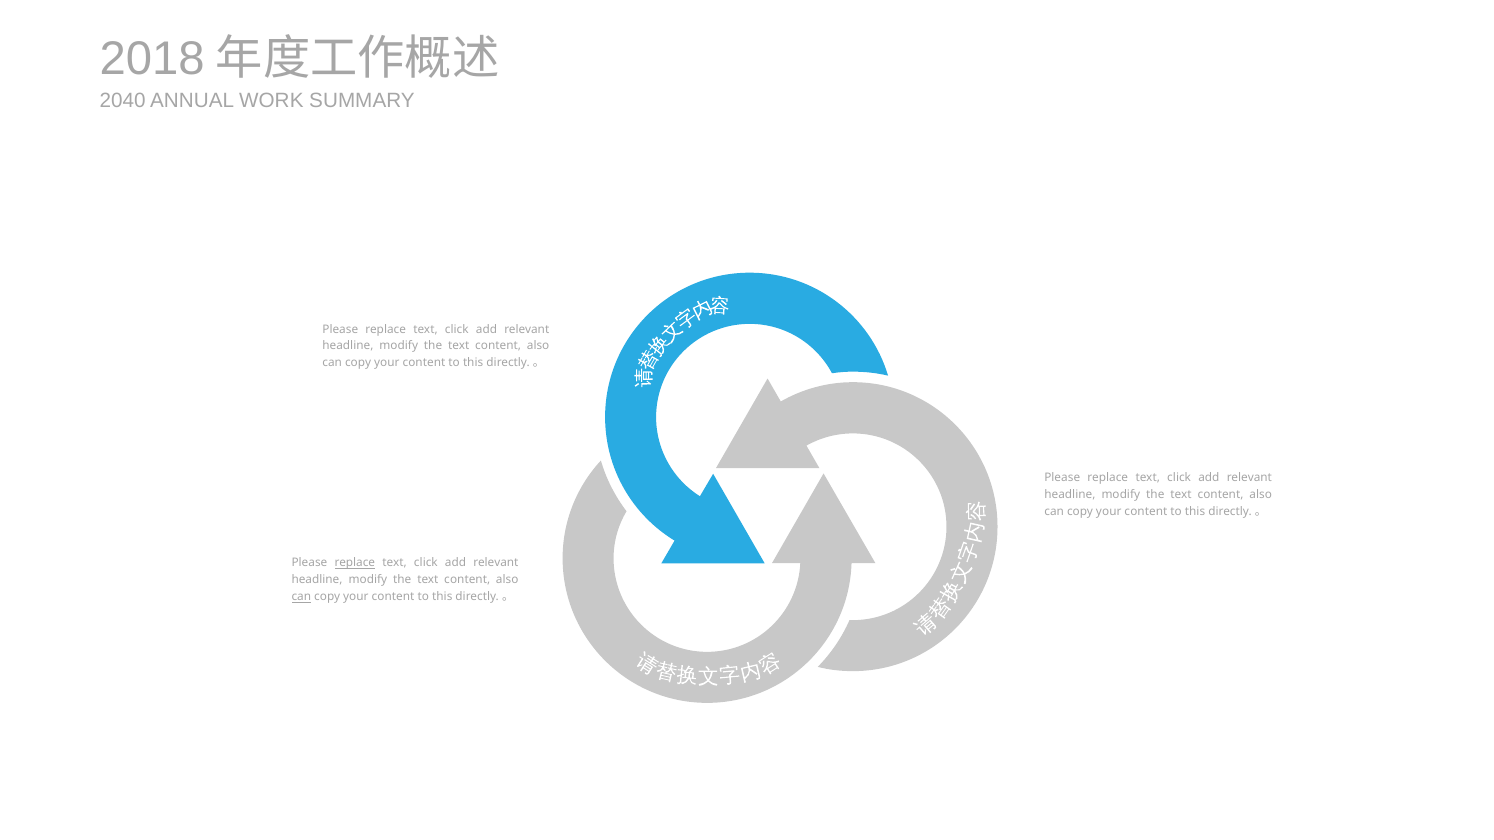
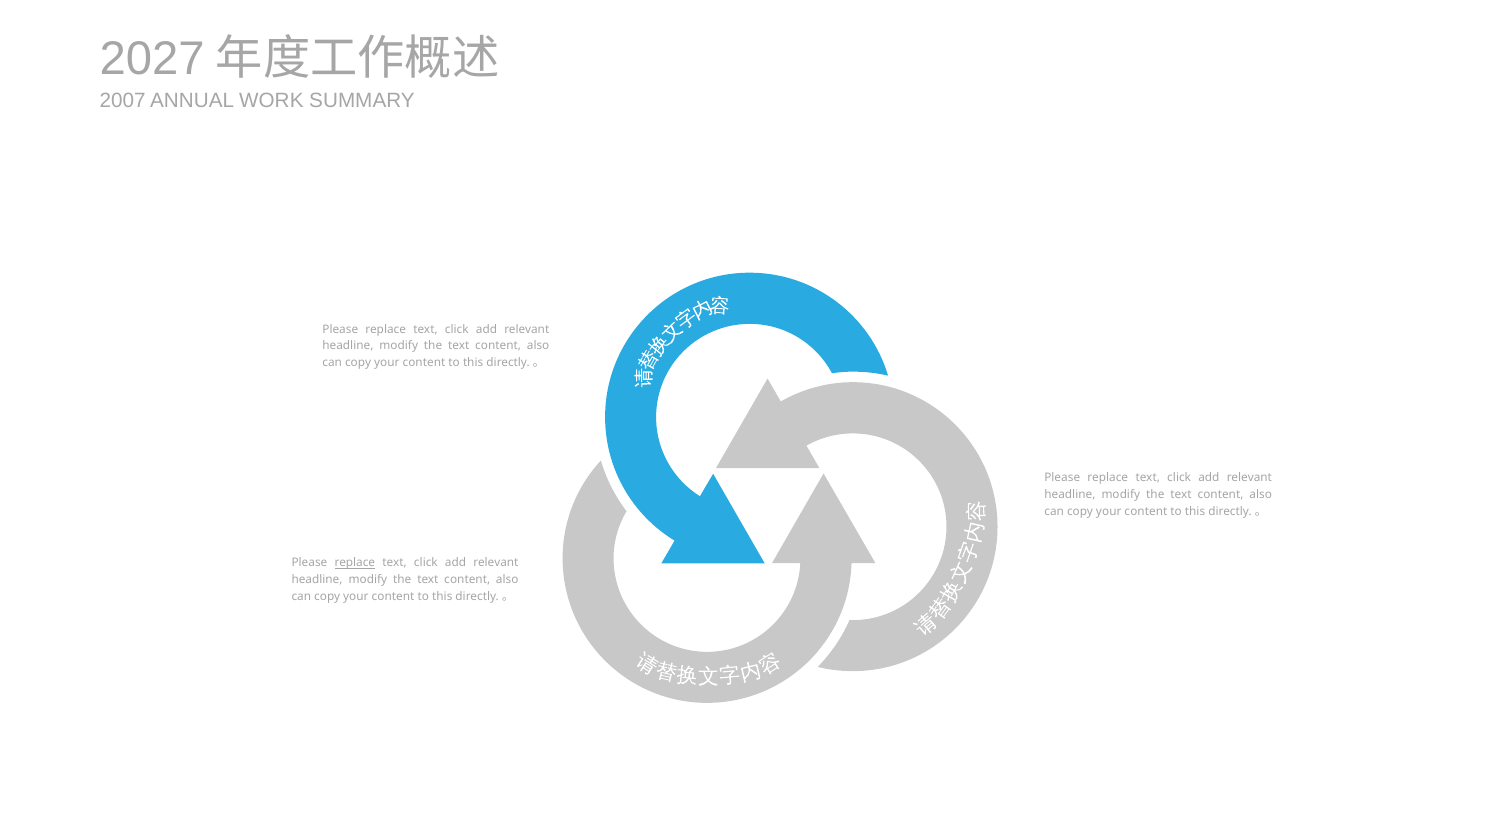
2018: 2018 -> 2027 (152, 59)
2040: 2040 -> 2007 (123, 100)
can underline: present -> none (301, 597)
